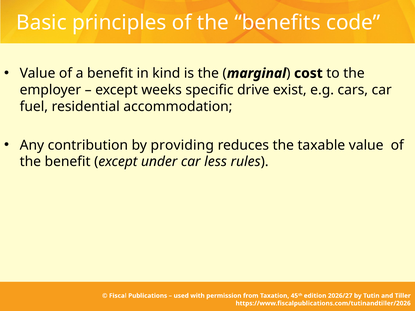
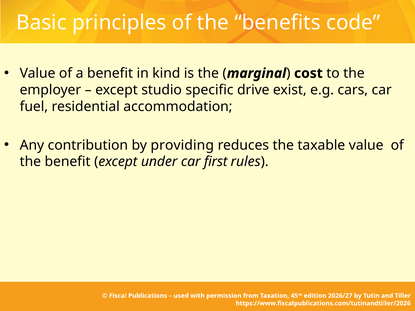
weeks: weeks -> studio (162, 90)
less: less -> first (216, 162)
